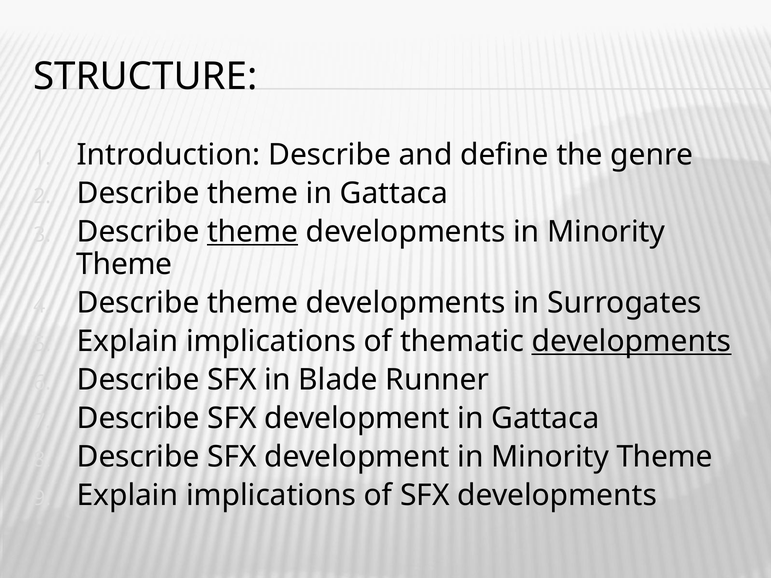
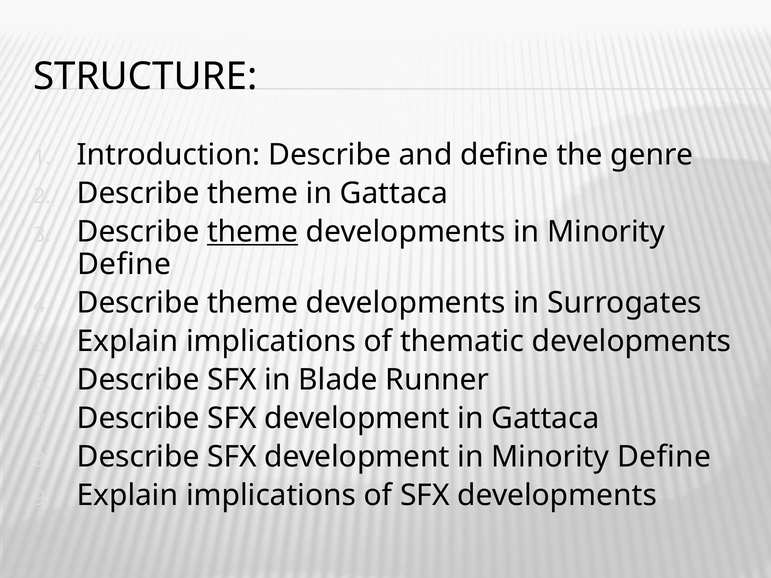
Theme: Theme -> Define (124, 264)
developments underline: present -> none (632, 342)
development in Minority Theme: Theme -> Define (664, 457)
